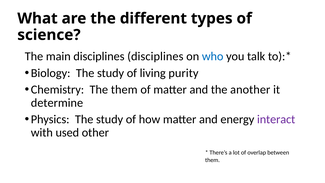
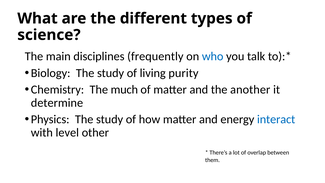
disciplines disciplines: disciplines -> frequently (155, 56)
The them: them -> much (124, 89)
interact colour: purple -> blue (276, 119)
used: used -> level (67, 132)
